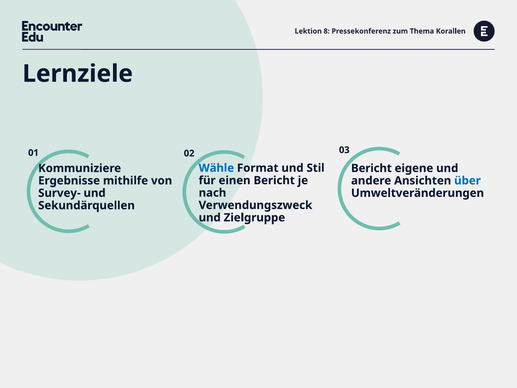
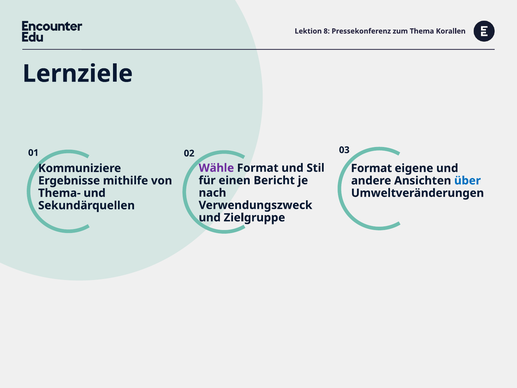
Wähle colour: blue -> purple (216, 168)
Bericht: Bericht -> Format (371, 168)
Survey-: Survey- -> Thema- (59, 193)
